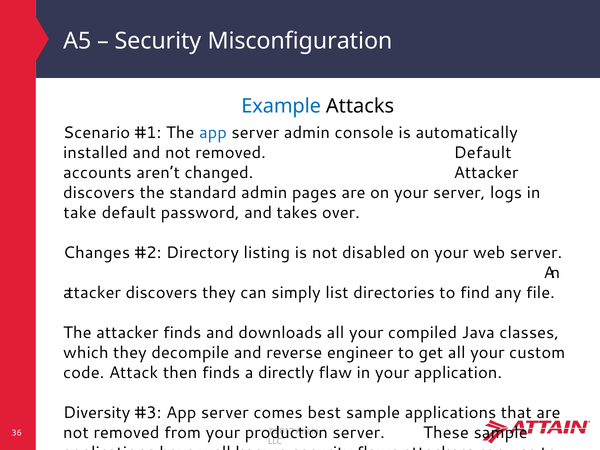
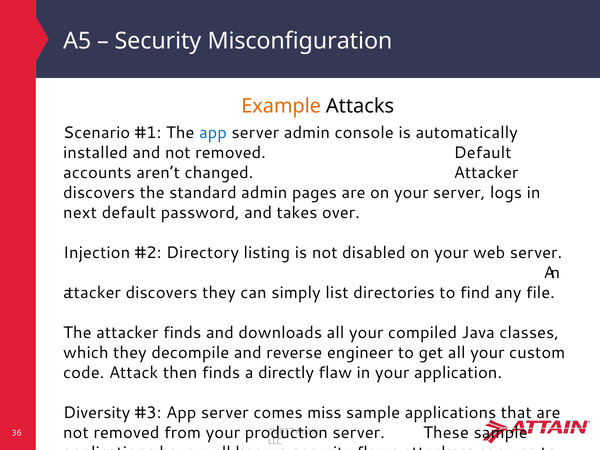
Example colour: blue -> orange (281, 106)
take: take -> next (80, 213)
Changes: Changes -> Injection (97, 253)
best: best -> miss (324, 413)
